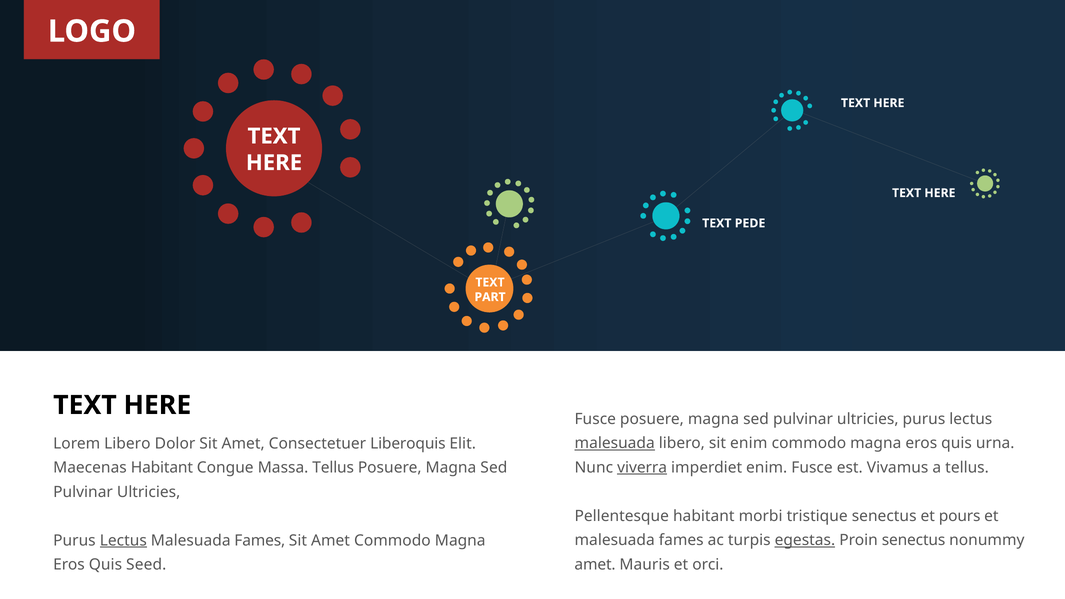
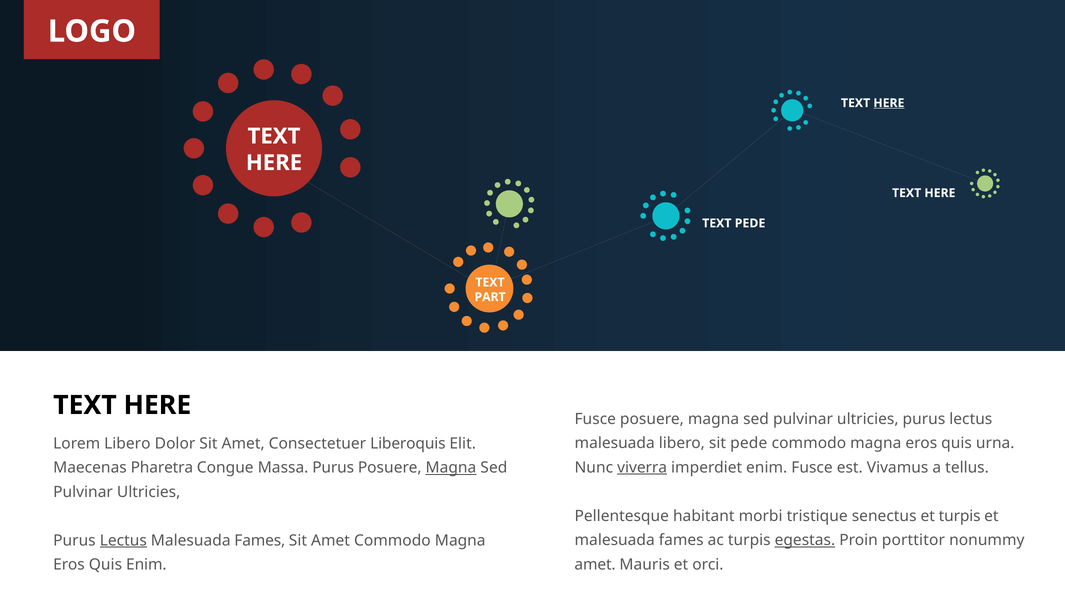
HERE underline: none -> present (889, 103)
malesuada underline: present -> none (615, 443)
sit enim: enim -> pede (749, 443)
Maecenas Habitant: Habitant -> Pharetra (162, 468)
Massa Tellus: Tellus -> Purus (333, 468)
Magna underline: none -> present (451, 468)
et pours: pours -> turpis (960, 516)
Proin senectus: senectus -> porttitor (913, 540)
Quis Seed: Seed -> Enim (146, 565)
